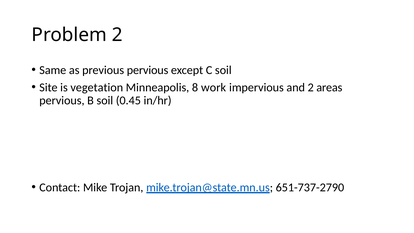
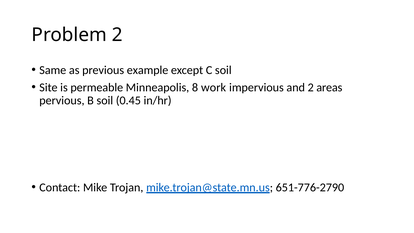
previous pervious: pervious -> example (148, 70)
vegetation: vegetation -> permeable (97, 87)
651-737-2790: 651-737-2790 -> 651-776-2790 (310, 187)
